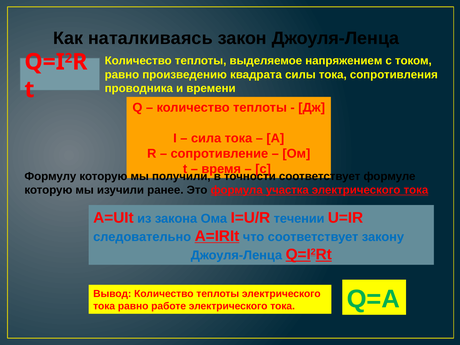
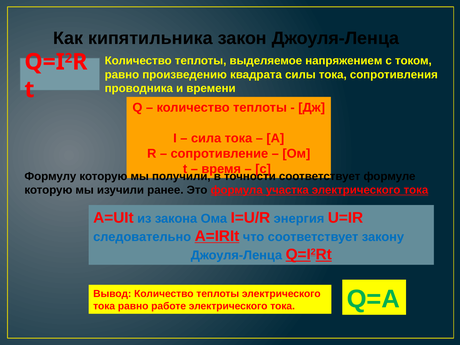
наталкиваясь: наталкиваясь -> кипятильника (150, 38)
течении: течении -> энергия (299, 218)
